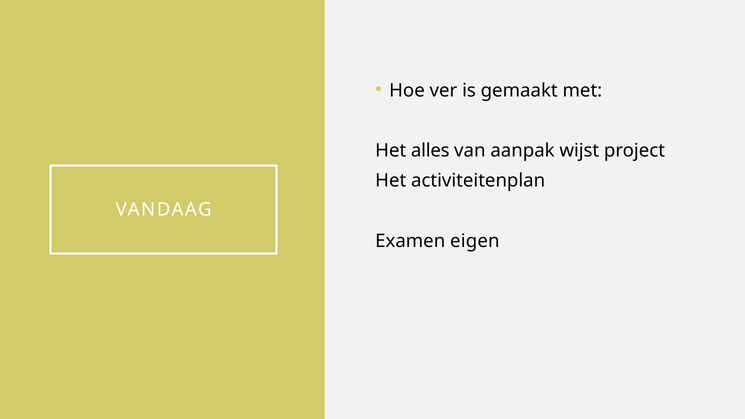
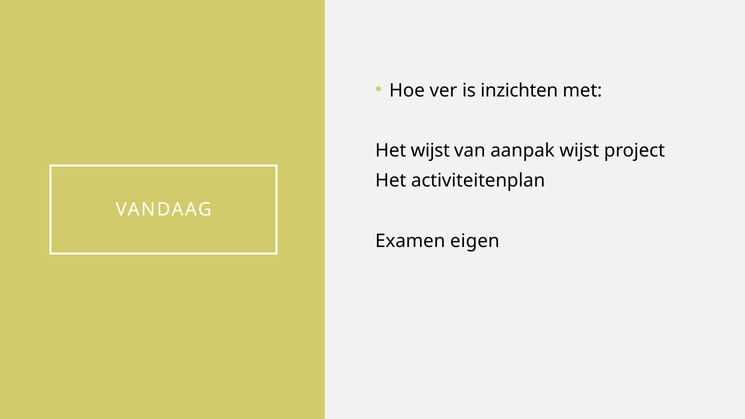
gemaakt: gemaakt -> inzichten (519, 90)
Het alles: alles -> wijst (430, 151)
